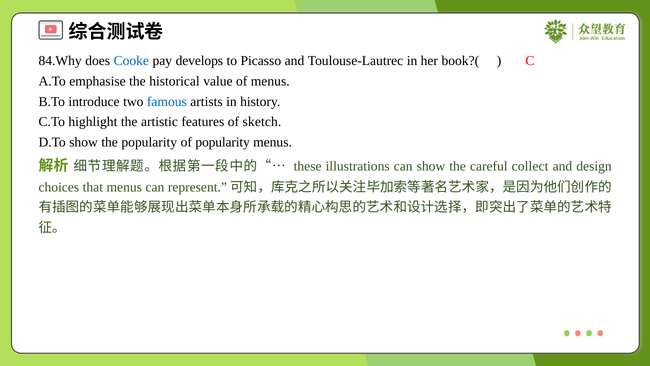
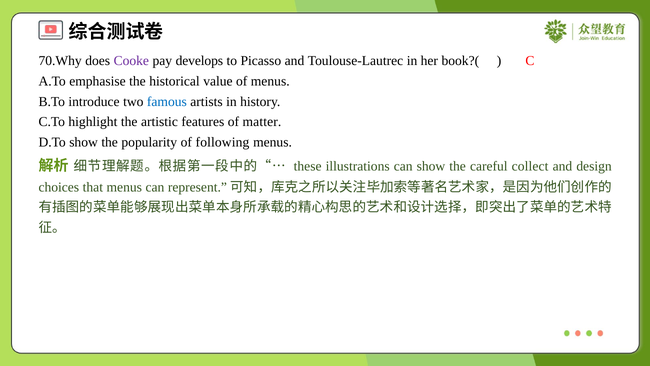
84.Why: 84.Why -> 70.Why (60, 61)
Cooke colour: blue -> purple (131, 61)
sketch: sketch -> matter (262, 122)
of popularity: popularity -> following (222, 142)
